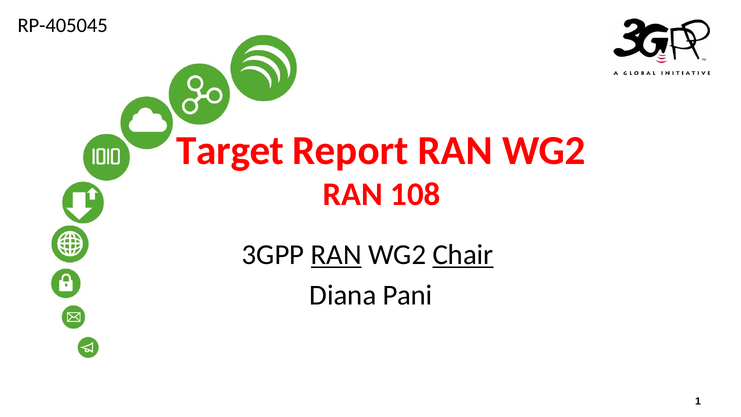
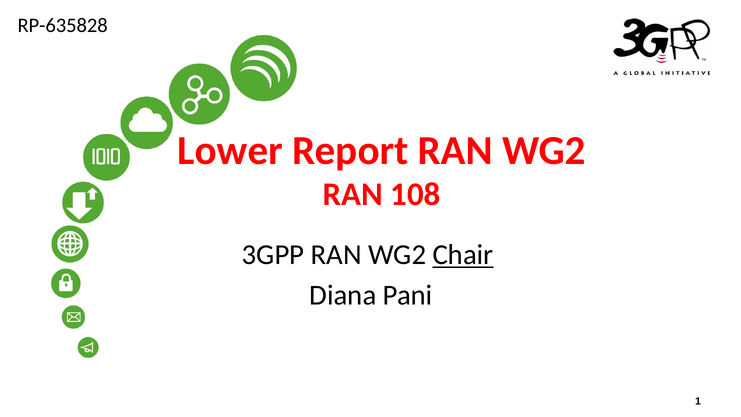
RP-405045: RP-405045 -> RP-635828 (63, 25)
Target: Target -> Lower (230, 150)
RAN underline: present -> none (336, 255)
